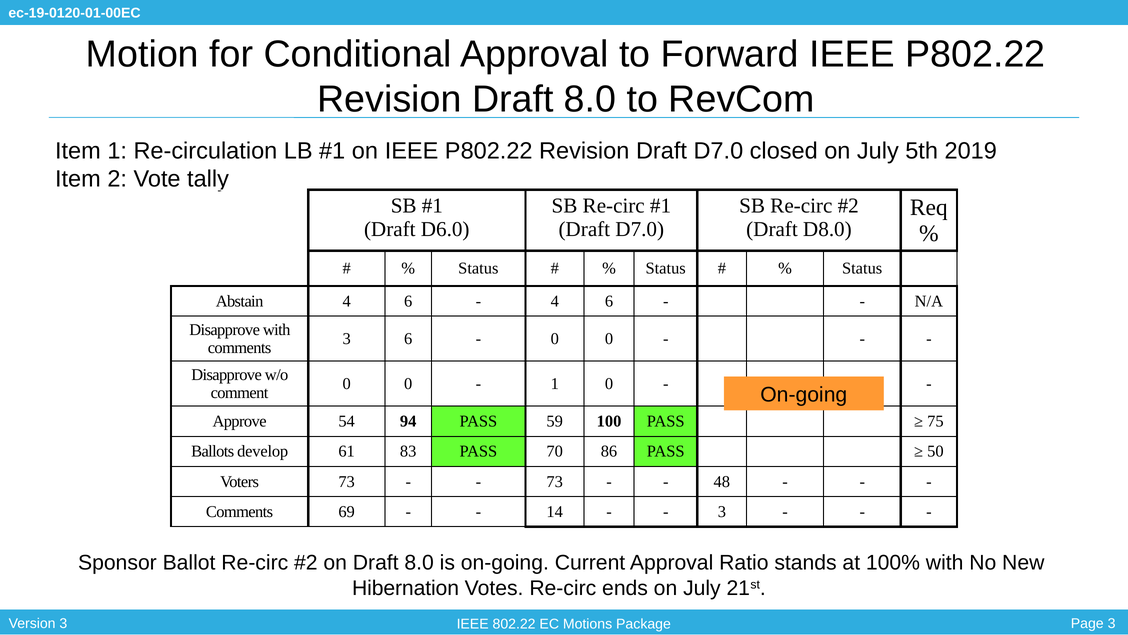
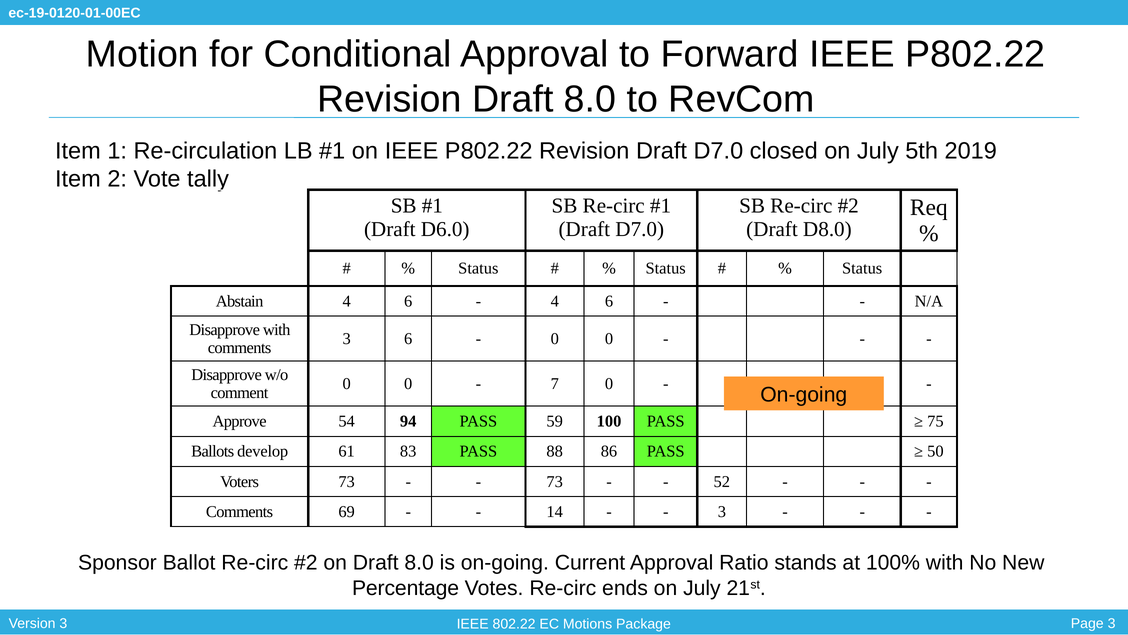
1: 1 -> 7 (555, 384)
70: 70 -> 88 (555, 451)
48: 48 -> 52 (722, 481)
Hibernation: Hibernation -> Percentage (406, 588)
